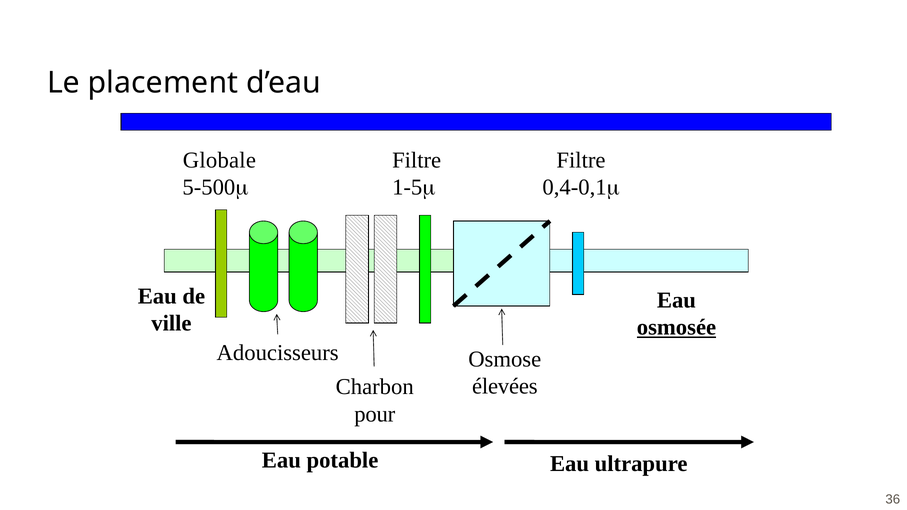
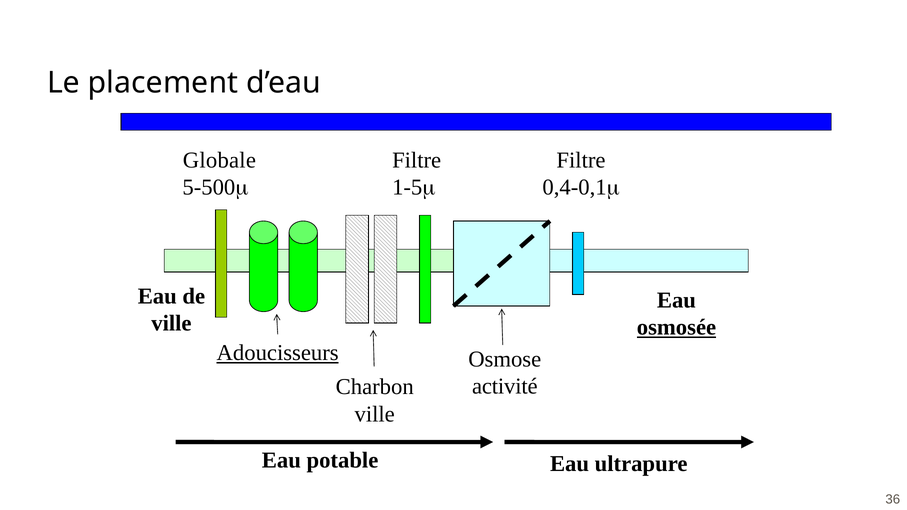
Adoucisseurs underline: none -> present (278, 353)
élevées: élevées -> activité (505, 387)
pour: pour -> ville (375, 414)
